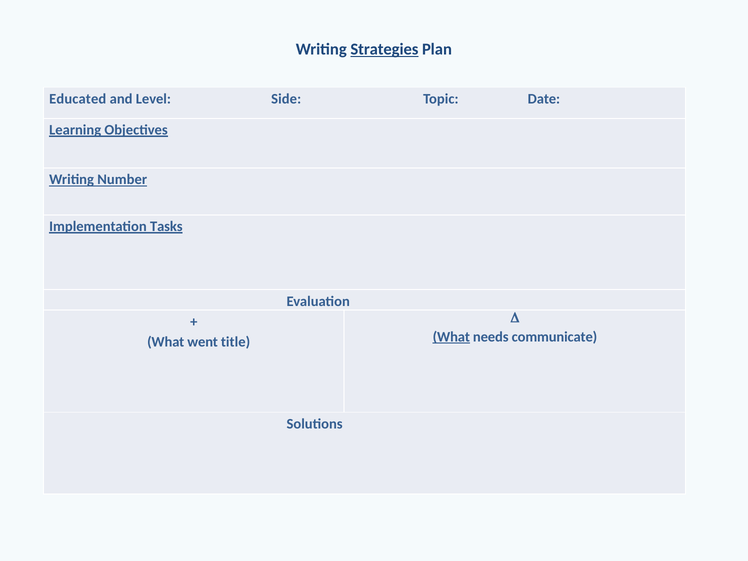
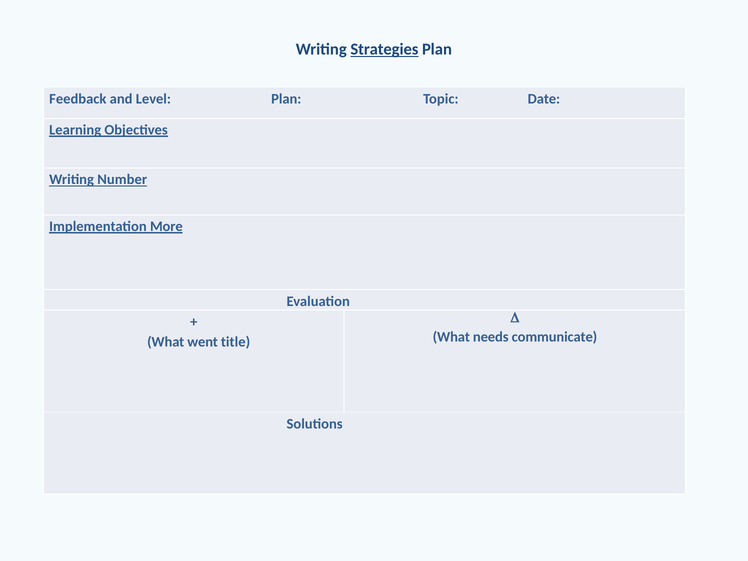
Educated: Educated -> Feedback (78, 99)
Level Side: Side -> Plan (286, 99)
Tasks: Tasks -> More (166, 227)
What underline: present -> none (451, 337)
